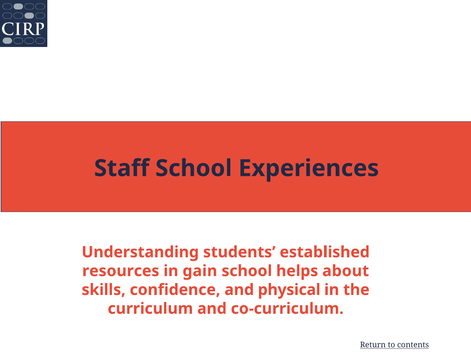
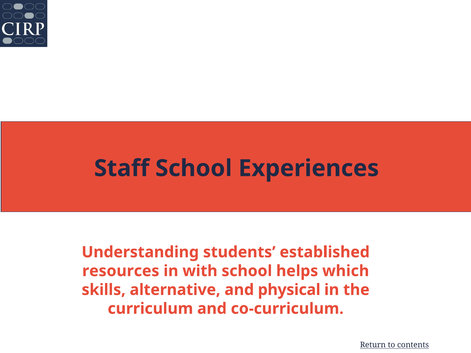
gain: gain -> with (200, 271)
about: about -> which (346, 271)
confidence: confidence -> alternative (175, 290)
